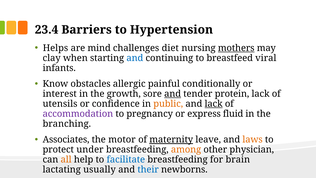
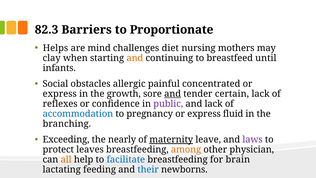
23.4: 23.4 -> 82.3 (47, 30)
Hypertension: Hypertension -> Proportionate (172, 30)
mothers underline: present -> none (236, 48)
and colour: blue -> orange (135, 58)
viral: viral -> until (266, 58)
Know: Know -> Social (55, 84)
conditionally: conditionally -> concentrated (211, 84)
interest: interest -> express (60, 94)
protein: protein -> certain (232, 94)
utensils: utensils -> reflexes (60, 104)
public colour: orange -> purple (168, 104)
lack underline: present -> none (214, 104)
accommodation colour: purple -> blue (78, 114)
Associates: Associates -> Exceeding (66, 140)
motor: motor -> nearly (122, 140)
laws colour: orange -> purple (253, 140)
under: under -> leaves (90, 149)
usually: usually -> feeding (100, 169)
